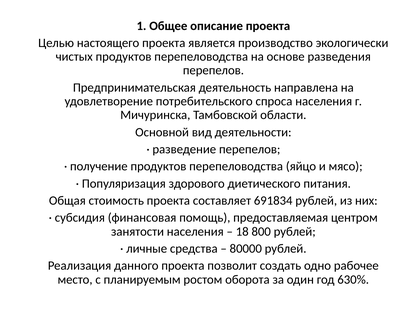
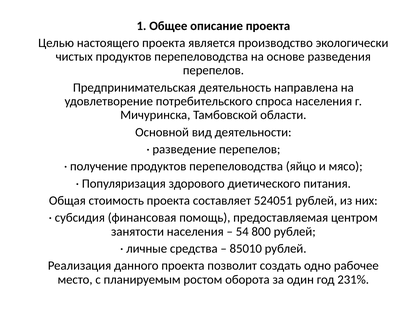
691834: 691834 -> 524051 (273, 200)
18: 18 -> 54 (242, 231)
80000: 80000 -> 85010 (246, 248)
630%: 630% -> 231% (353, 279)
